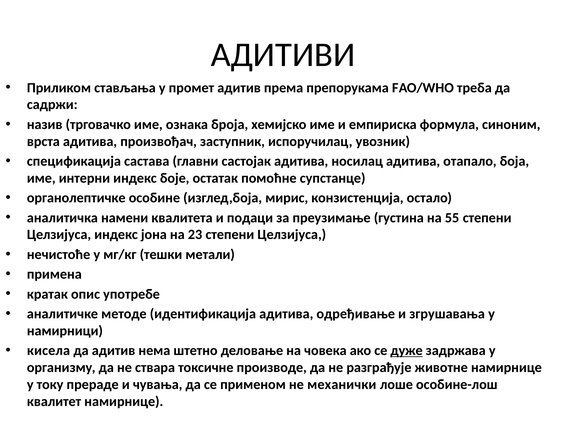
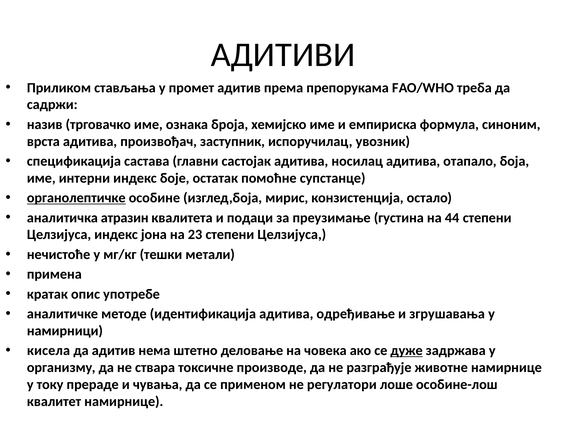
органолептичке underline: none -> present (76, 198)
намени: намени -> атразин (125, 218)
55: 55 -> 44 (452, 218)
механички: механички -> регулатори (342, 385)
